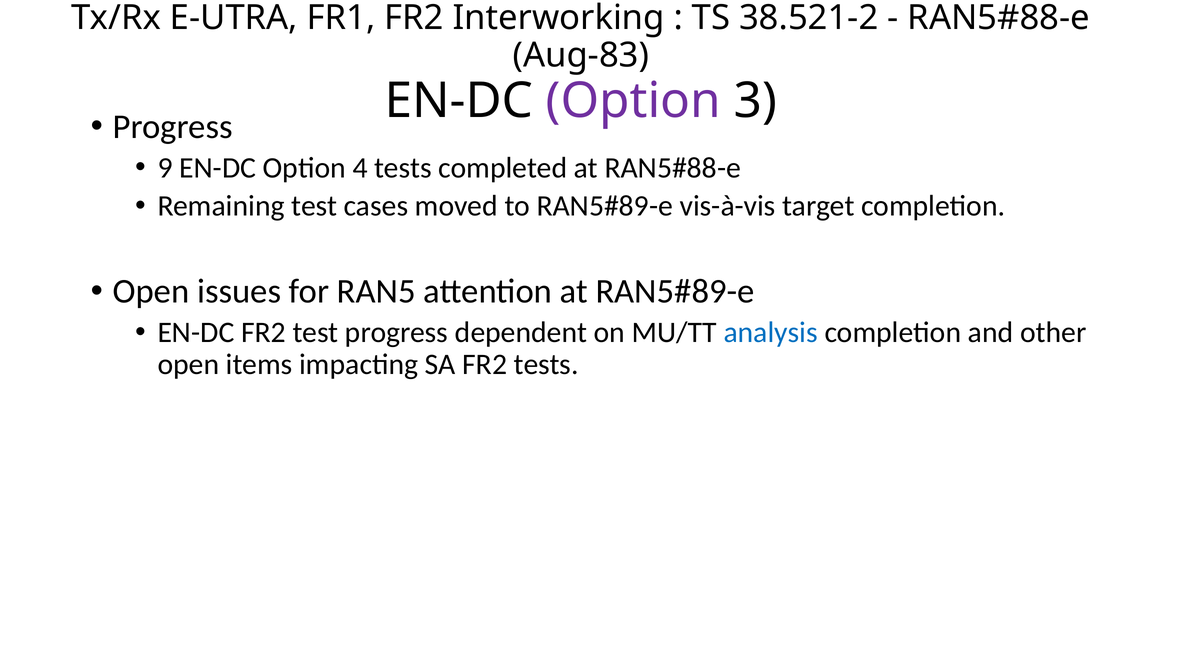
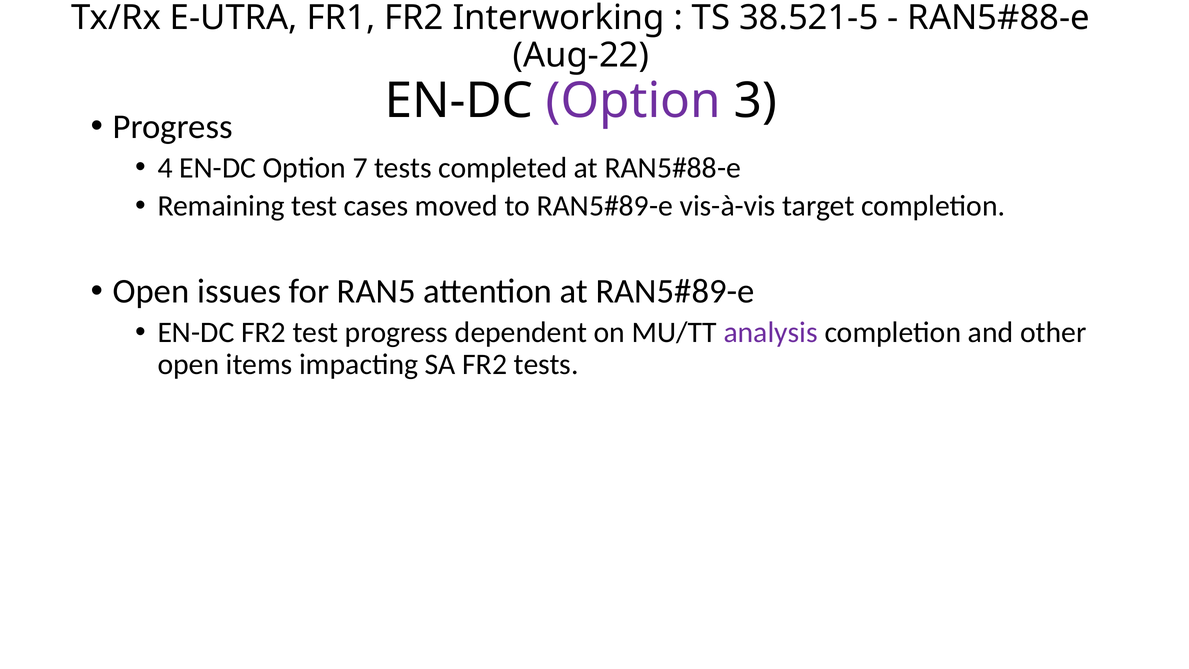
38.521-2: 38.521-2 -> 38.521-5 (809, 18)
Aug-83: Aug-83 -> Aug-22 (581, 55)
9: 9 -> 4 (165, 168)
4: 4 -> 7 (360, 168)
analysis colour: blue -> purple (771, 332)
